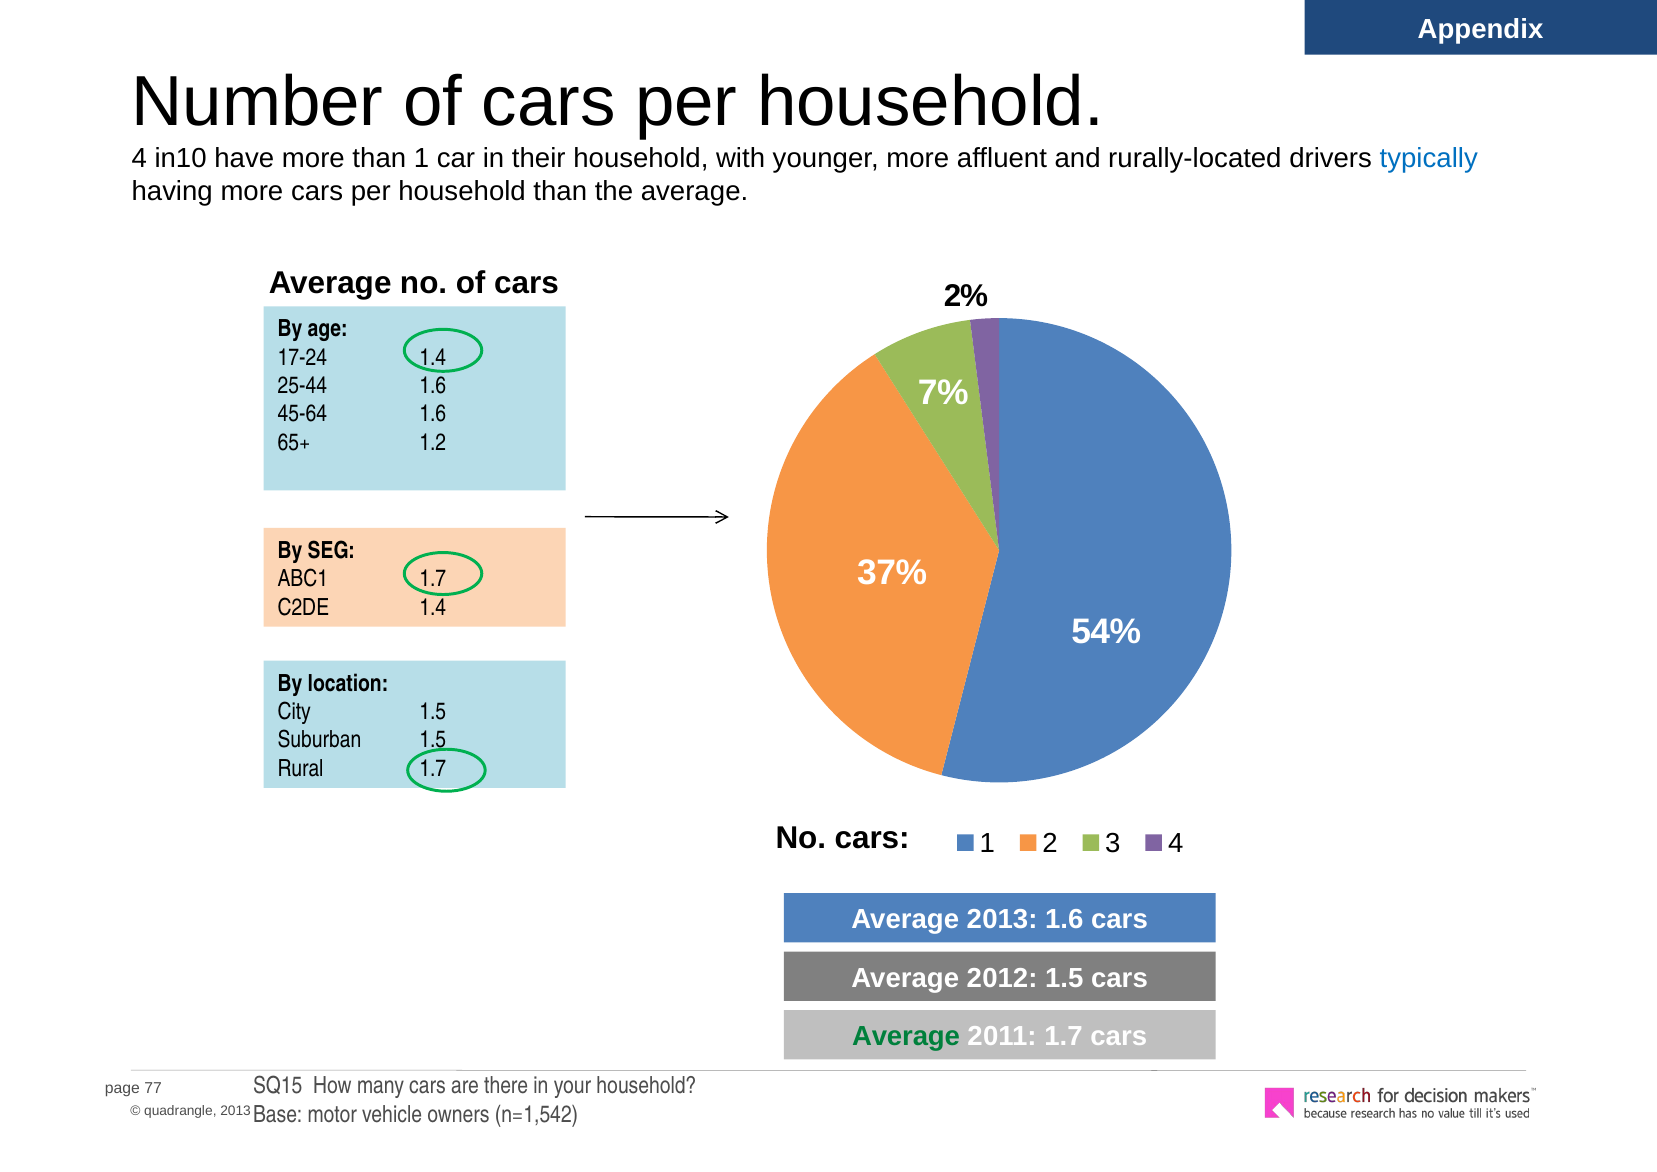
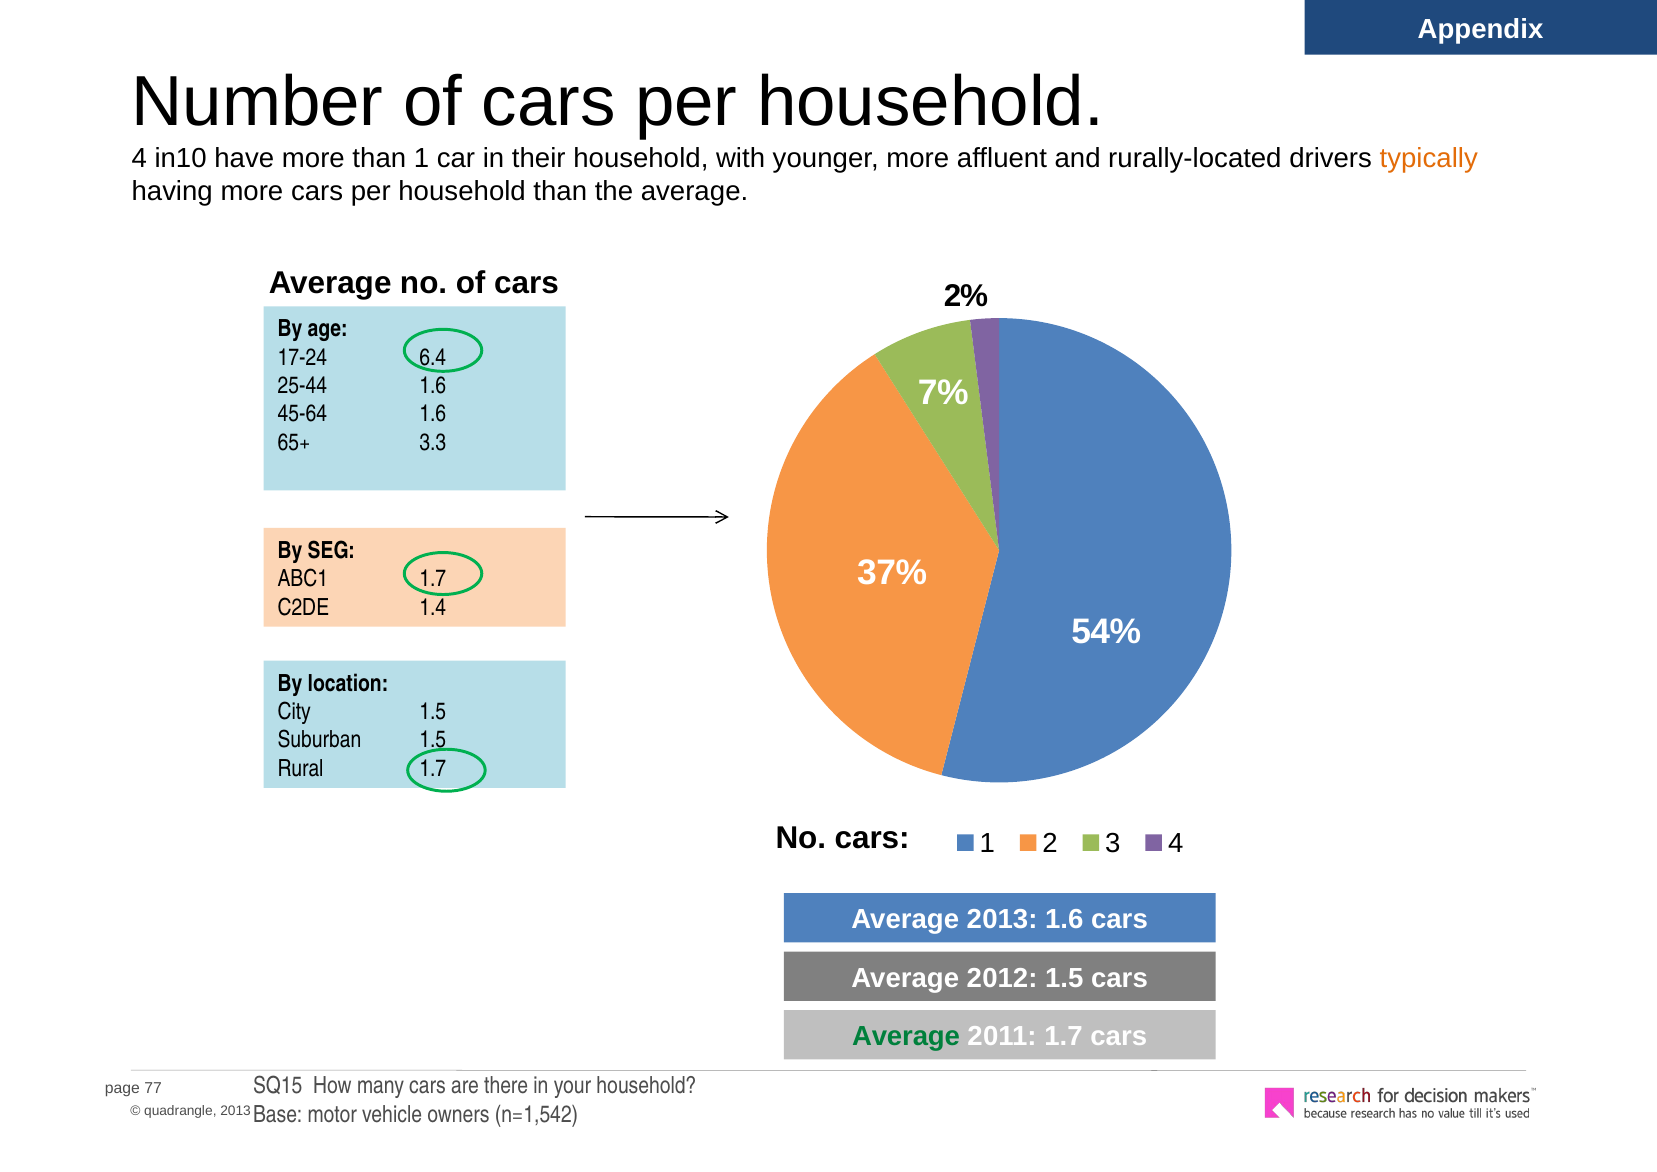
typically colour: blue -> orange (1429, 158)
17-24 1.4: 1.4 -> 6.4 (433, 358)
1.2: 1.2 -> 3.3 (433, 443)
